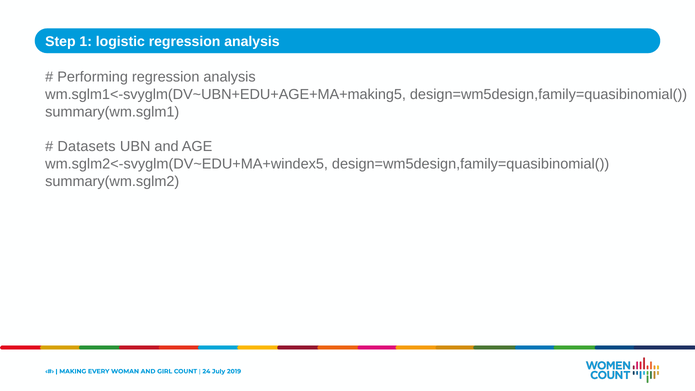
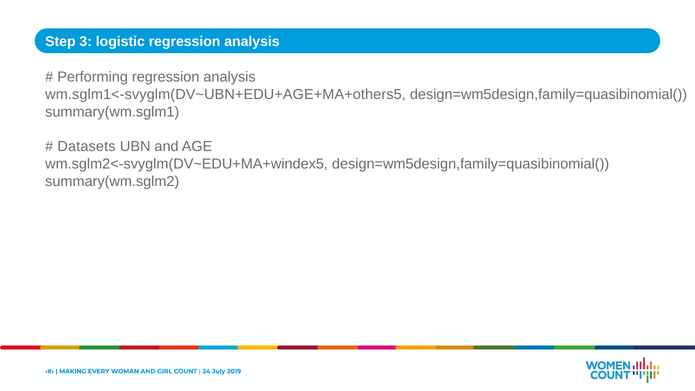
1: 1 -> 3 (86, 42)
wm.sglm1<-svyglm(DV~UBN+EDU+AGE+MA+making5: wm.sglm1<-svyglm(DV~UBN+EDU+AGE+MA+making5 -> wm.sglm1<-svyglm(DV~UBN+EDU+AGE+MA+others5 (226, 94)
